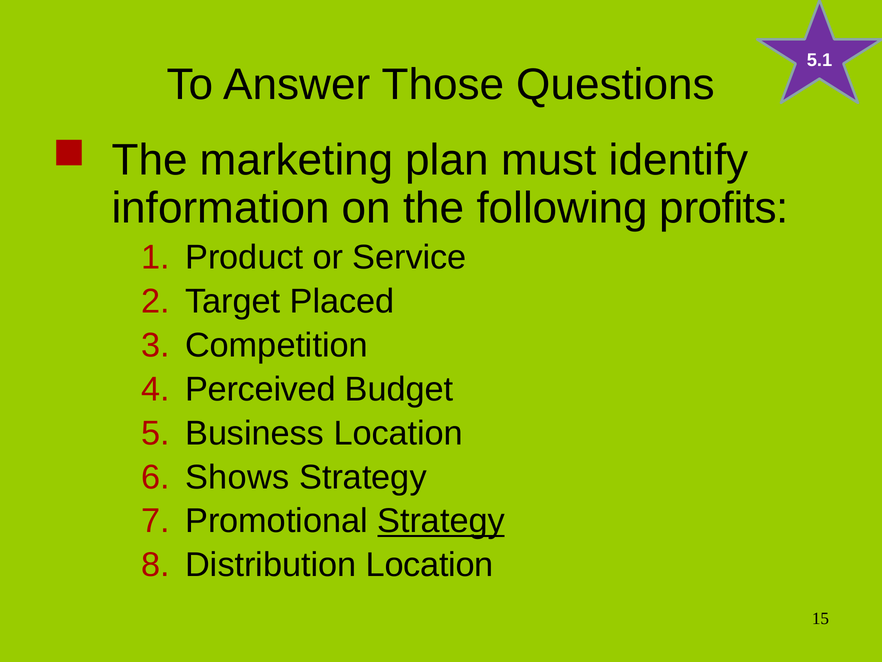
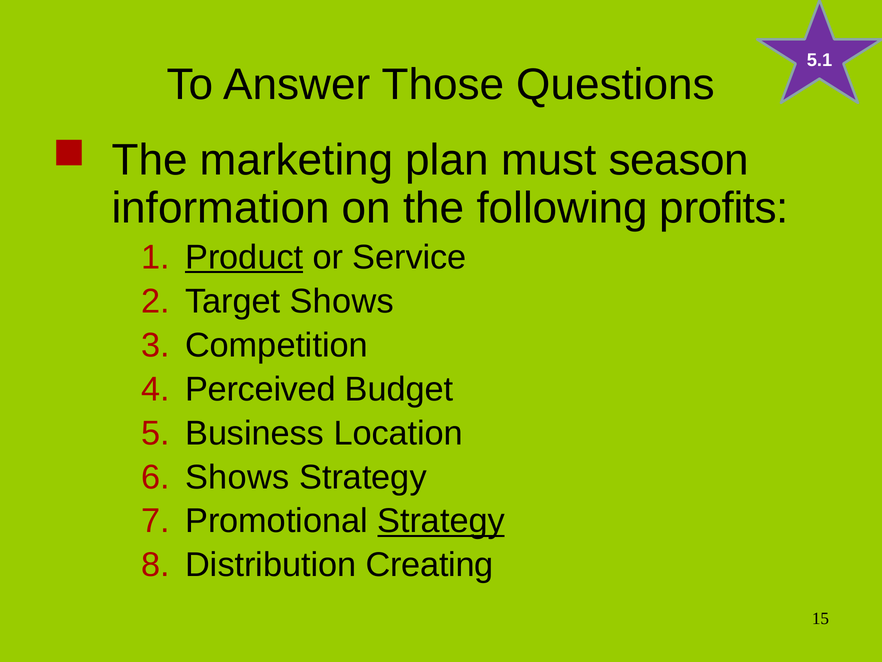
identify: identify -> season (679, 160)
Product underline: none -> present (244, 257)
Target Placed: Placed -> Shows (342, 301)
Distribution Location: Location -> Creating (430, 565)
